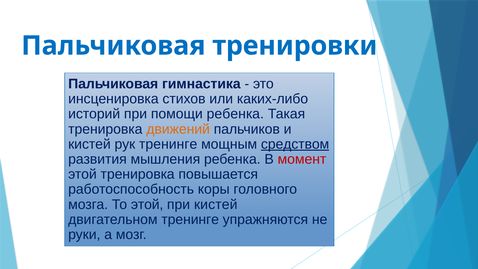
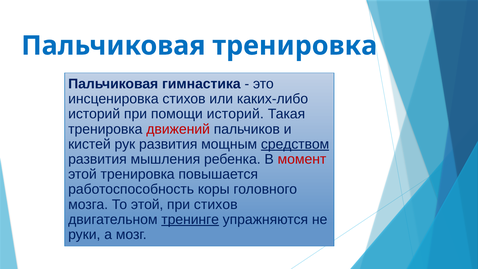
Пальчиковая тренировки: тренировки -> тренировка (295, 46)
помощи ребенка: ребенка -> историй (235, 114)
движений colour: orange -> red (178, 129)
рук тренинге: тренинге -> развития (168, 144)
при кистей: кистей -> стихов (216, 204)
тренинге underline: none -> present (190, 219)
